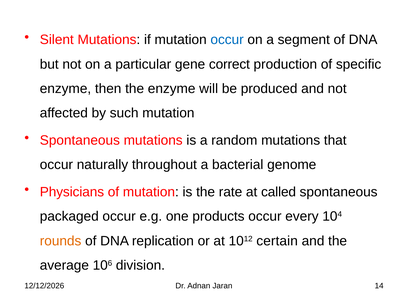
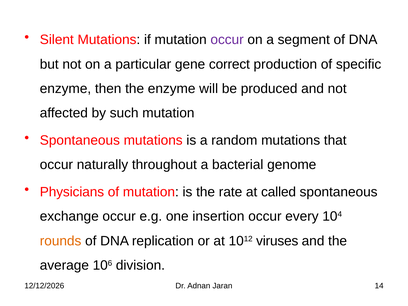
occur colour: blue -> purple (227, 40)
packaged: packaged -> exchange (69, 217)
products: products -> insertion (218, 217)
certain: certain -> viruses (277, 241)
